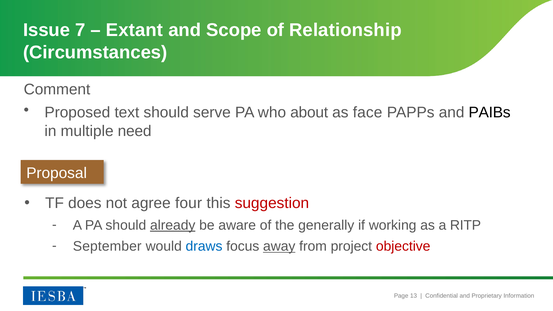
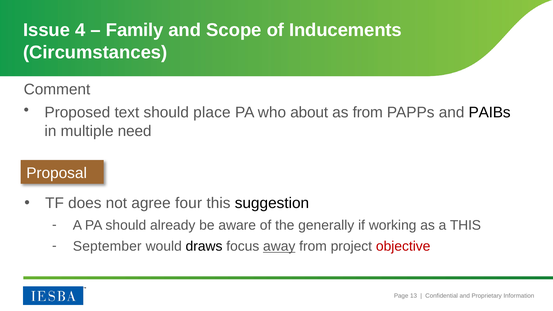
7: 7 -> 4 (80, 30)
Extant: Extant -> Family (135, 30)
Relationship: Relationship -> Inducements (345, 30)
serve: serve -> place (212, 113)
as face: face -> from (368, 113)
suggestion colour: red -> black (272, 203)
already underline: present -> none (173, 225)
a RITP: RITP -> THIS (465, 225)
draws colour: blue -> black (204, 246)
